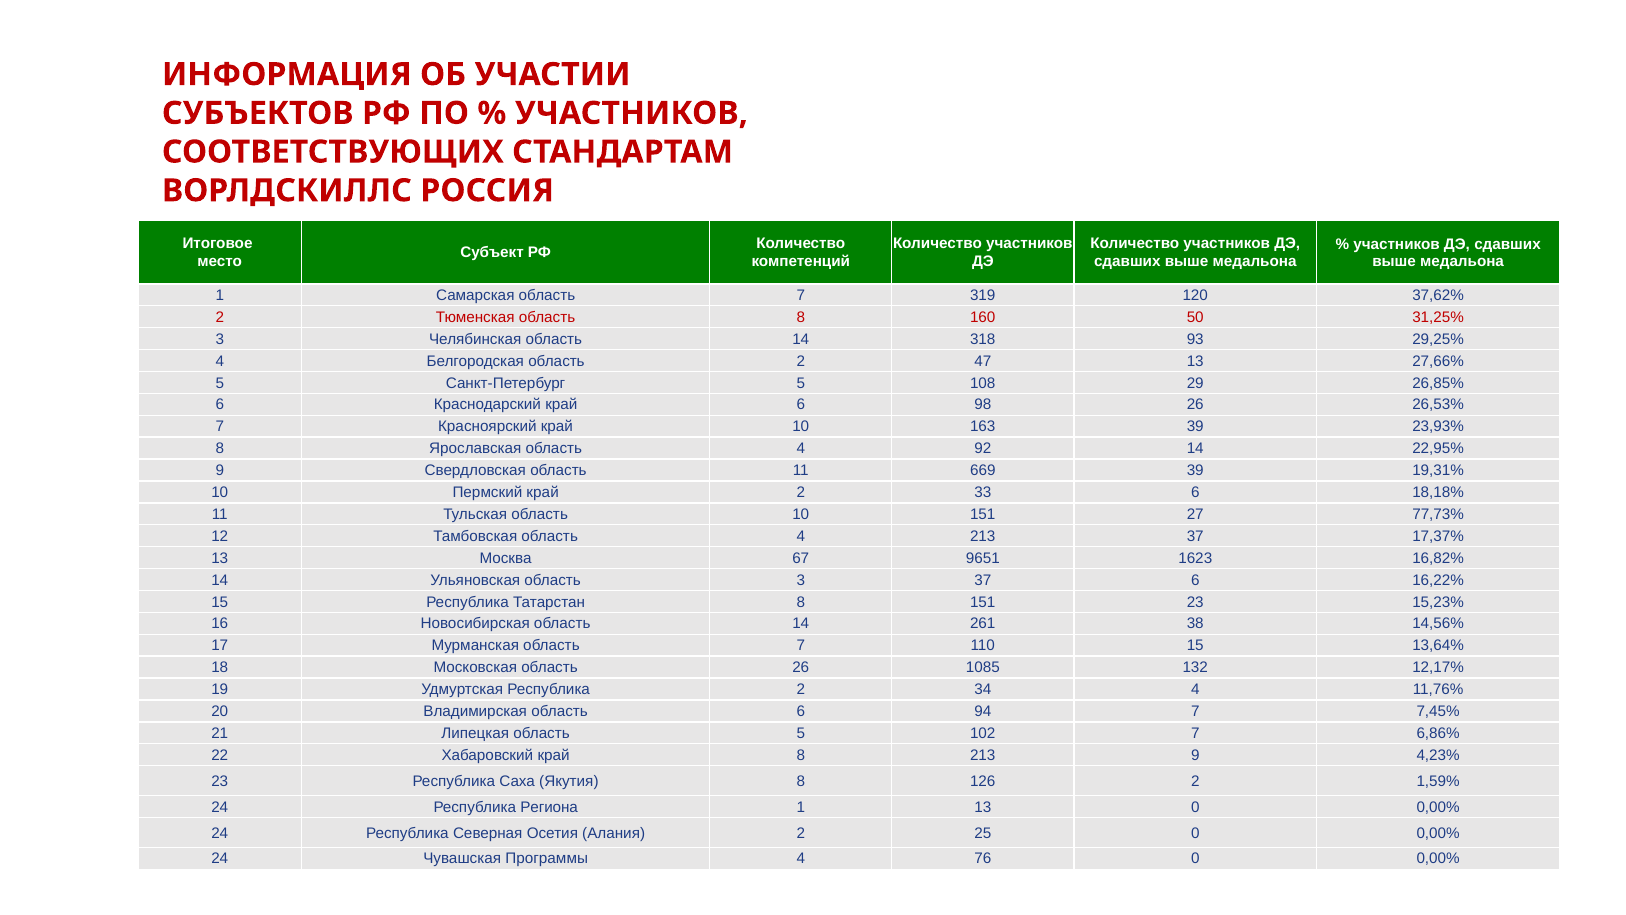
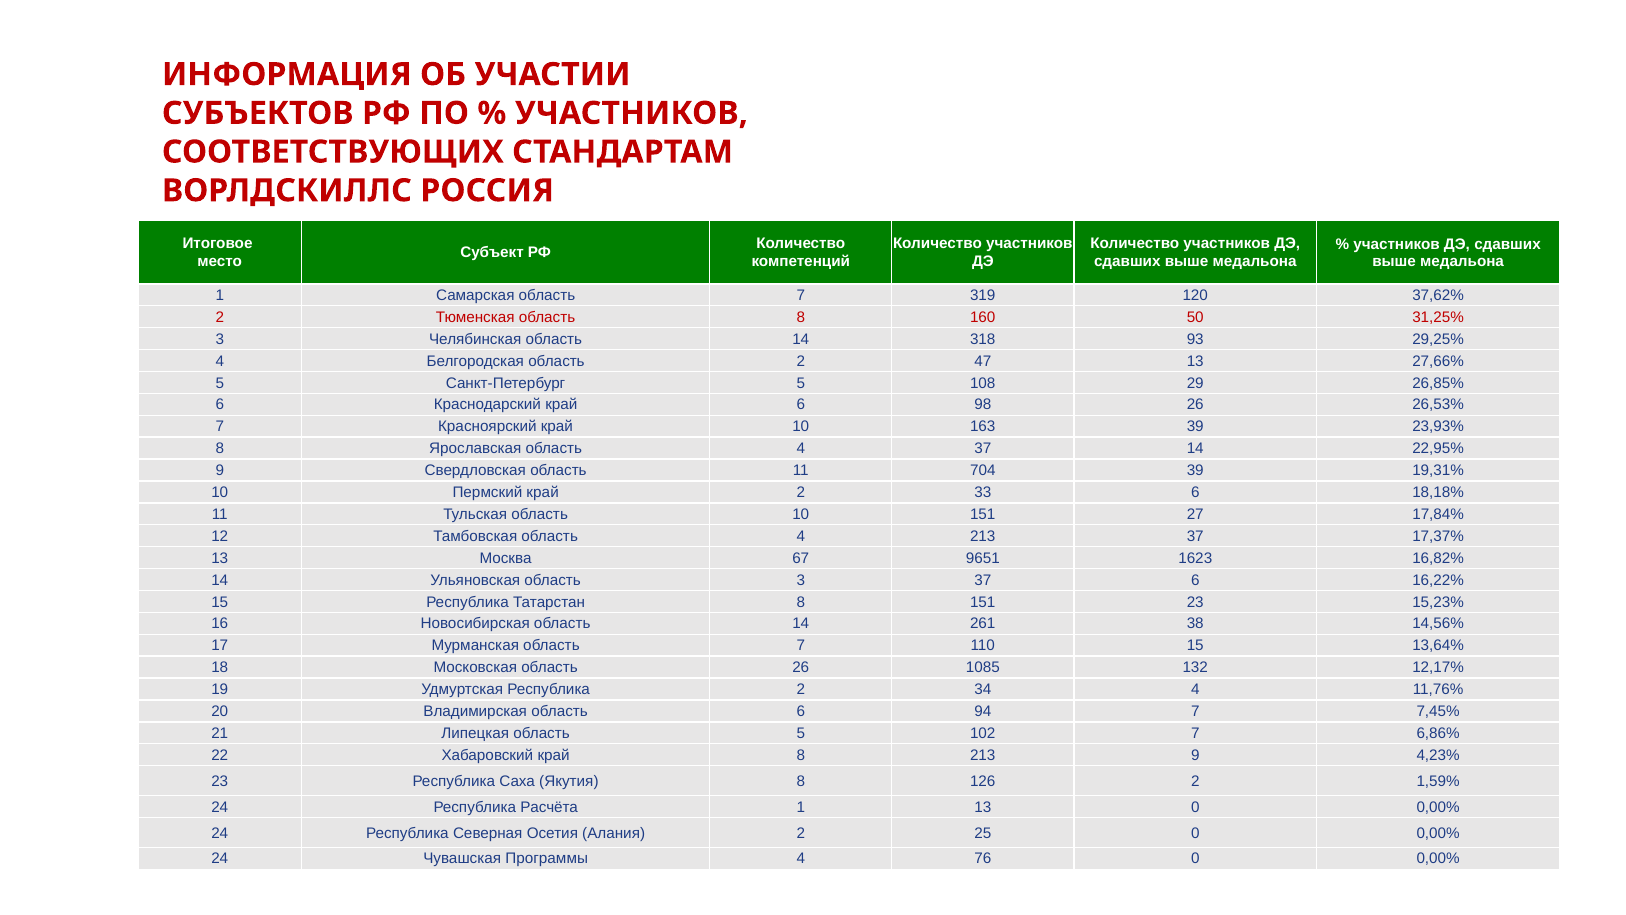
4 92: 92 -> 37 (983, 449)
669: 669 -> 704 (983, 470)
77,73%: 77,73% -> 17,84% (1438, 514)
Региона: Региона -> Расчёта (549, 807)
